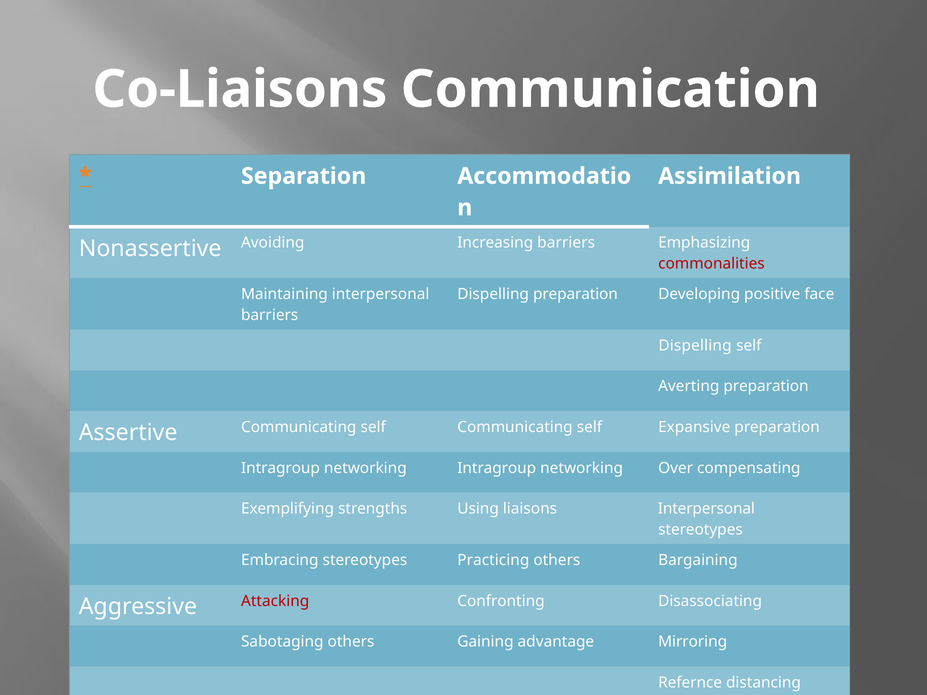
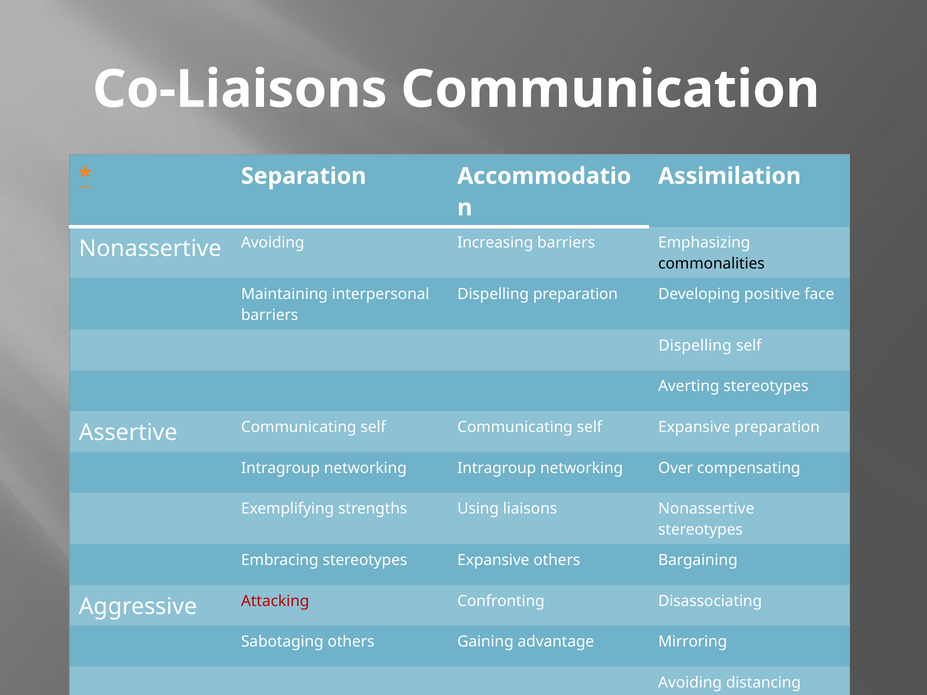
commonalities colour: red -> black (711, 264)
Averting preparation: preparation -> stereotypes (766, 386)
liaisons Interpersonal: Interpersonal -> Nonassertive (706, 509)
stereotypes Practicing: Practicing -> Expansive (493, 560)
Refernce: Refernce -> Avoiding (690, 683)
